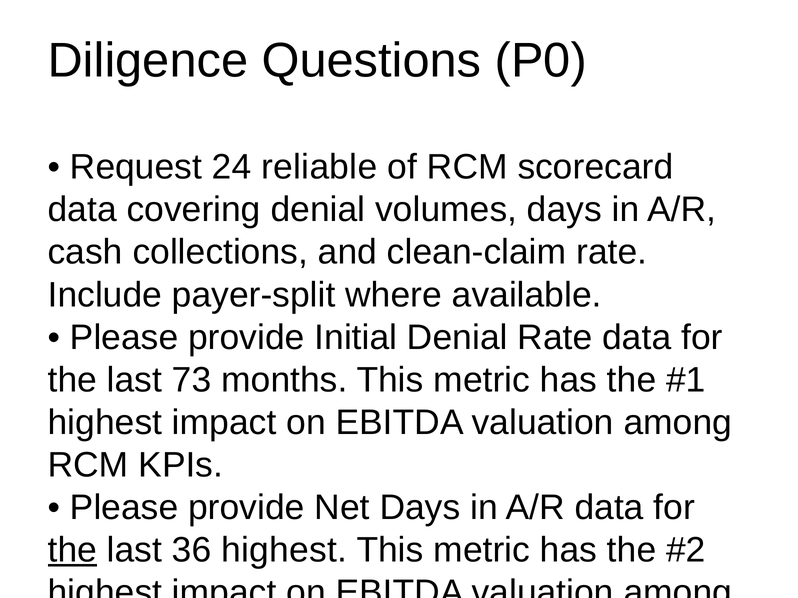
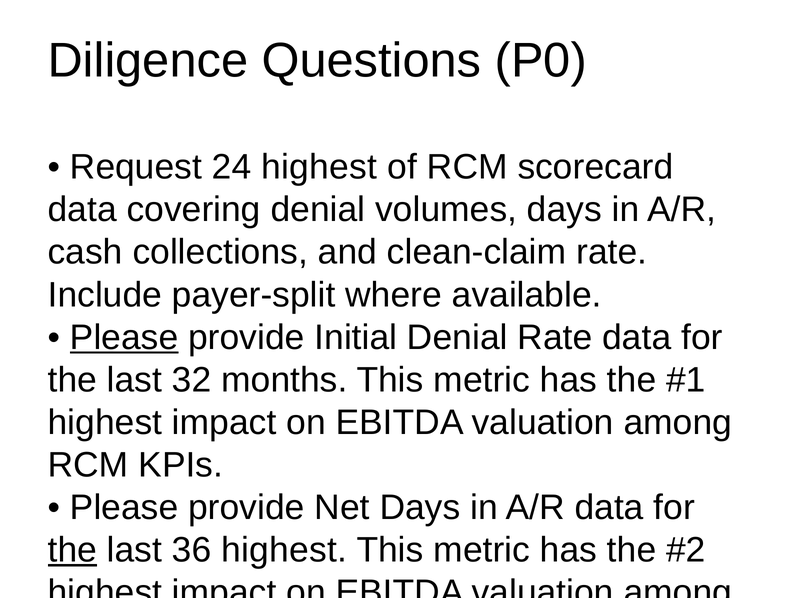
24 reliable: reliable -> highest (319, 167)
Please underline: none -> present (124, 338)
73: 73 -> 32 (192, 380)
